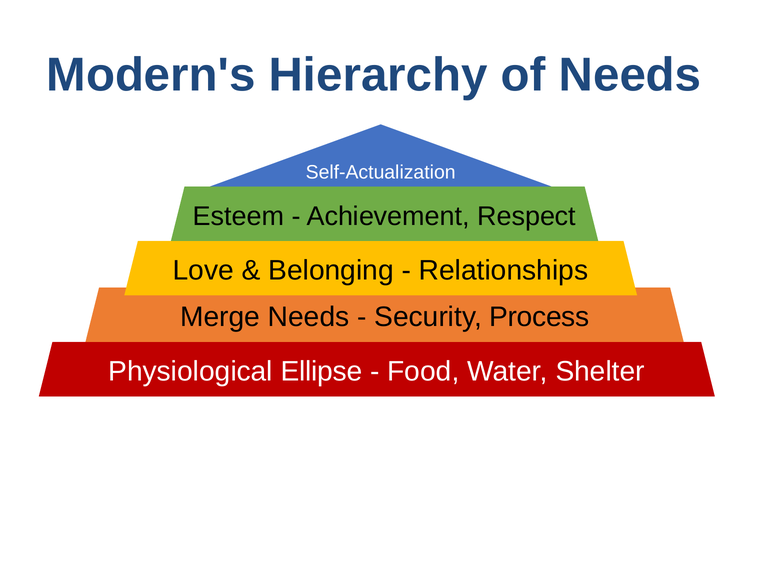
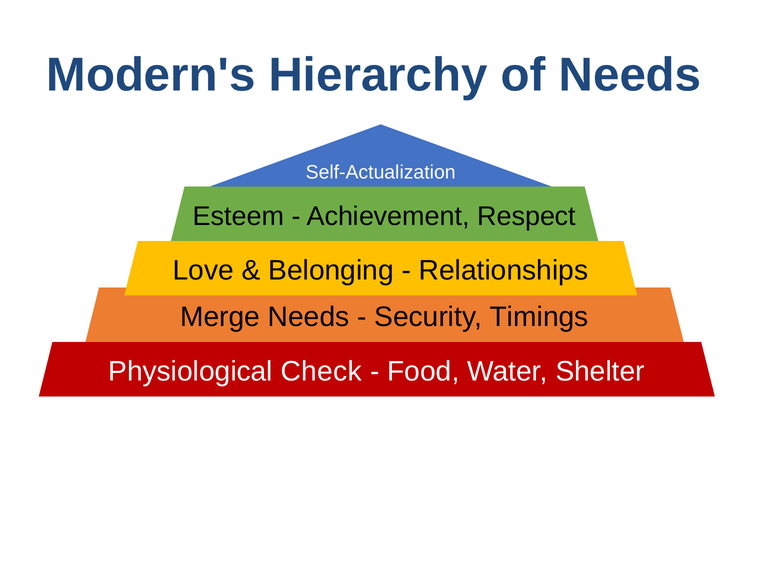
Process: Process -> Timings (539, 317)
Ellipse: Ellipse -> Check (321, 371)
